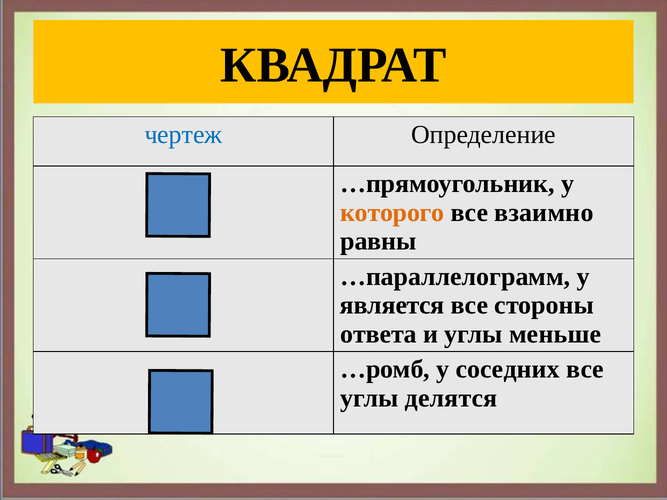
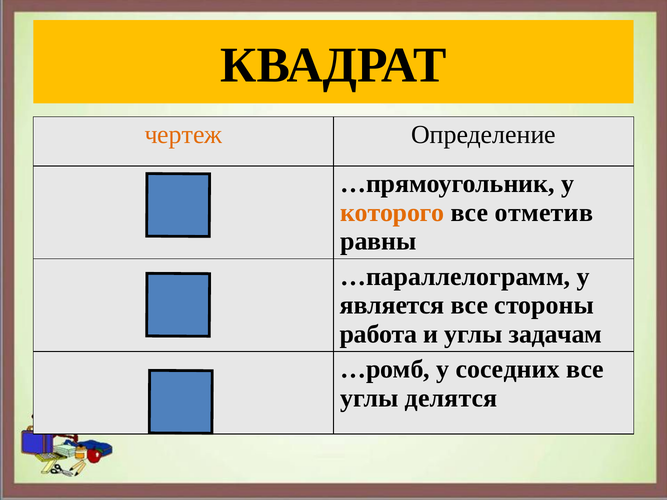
чертеж colour: blue -> orange (183, 135)
взаимно: взаимно -> отметив (544, 213)
ответа: ответа -> работа (379, 334)
меньше: меньше -> задачам (555, 334)
